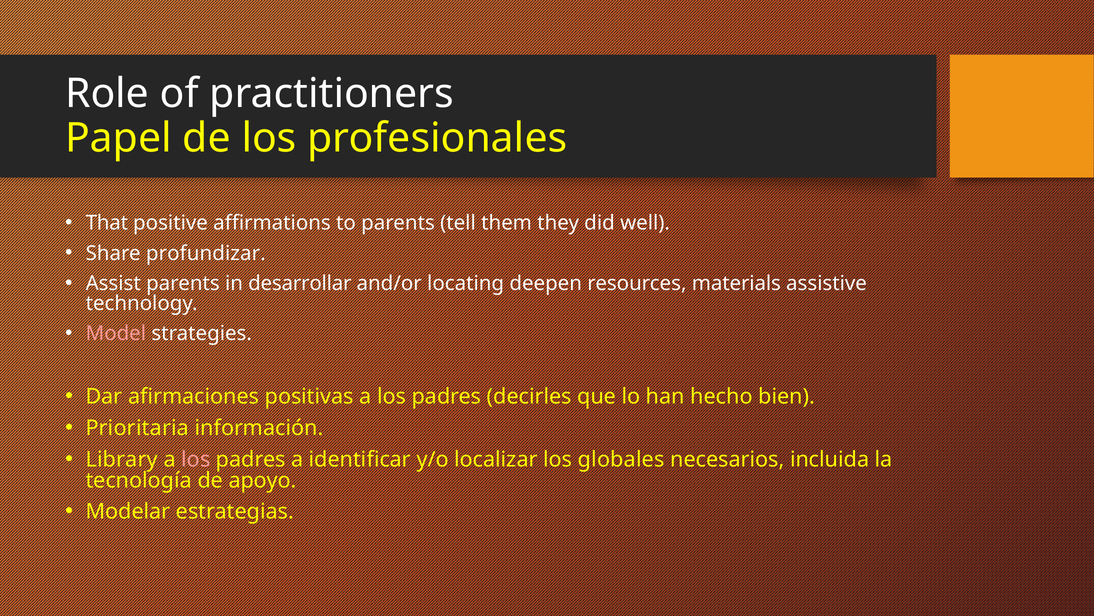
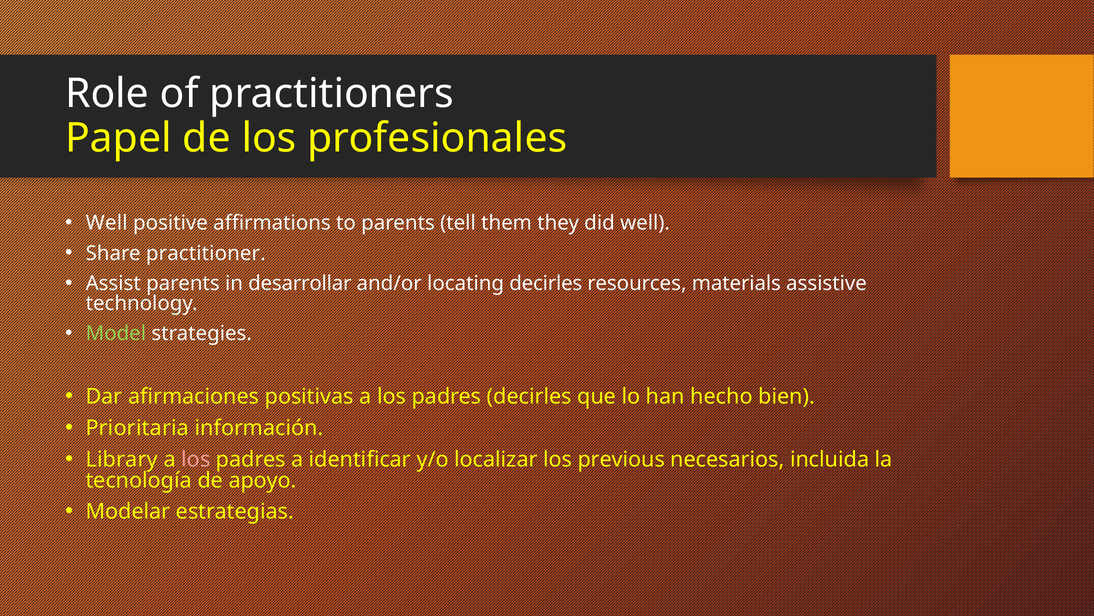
That: That -> Well (107, 223)
profundizar: profundizar -> practitioner (206, 253)
locating deepen: deepen -> decirles (546, 283)
Model colour: pink -> light green (116, 333)
globales: globales -> previous (621, 459)
